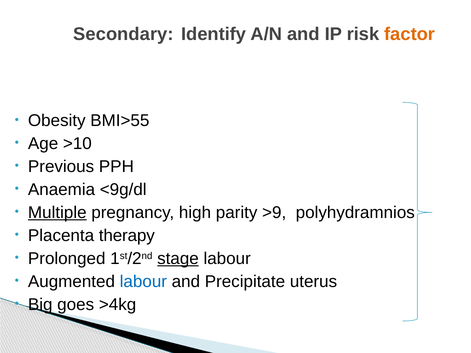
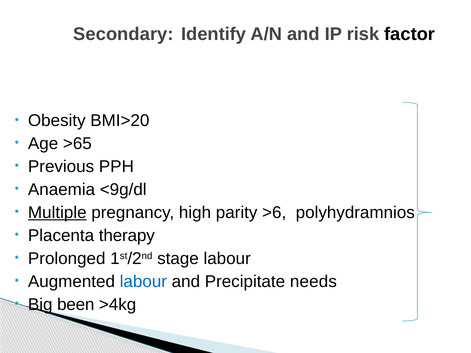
factor colour: orange -> black (410, 34)
BMI>55: BMI>55 -> BMI>20 (120, 121)
>10: >10 -> >65 (77, 144)
>9: >9 -> >6 (274, 213)
stage underline: present -> none (178, 259)
uterus: uterus -> needs (313, 282)
goes: goes -> been (76, 305)
